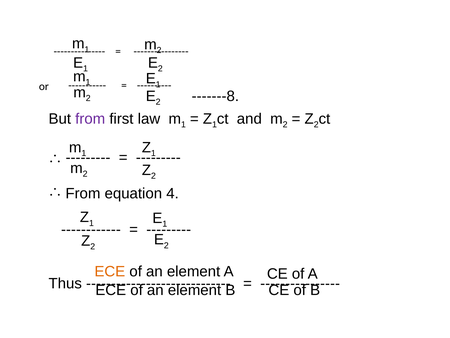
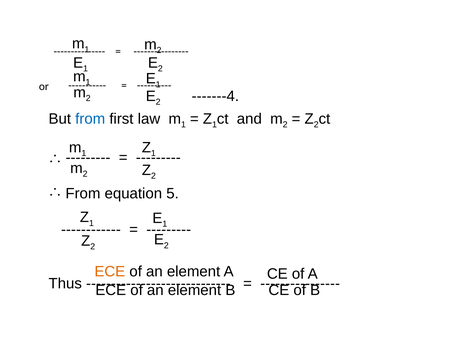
-------8: -------8 -> -------4 (215, 96)
from colour: purple -> blue (90, 119)
4: 4 -> 5 (173, 193)
